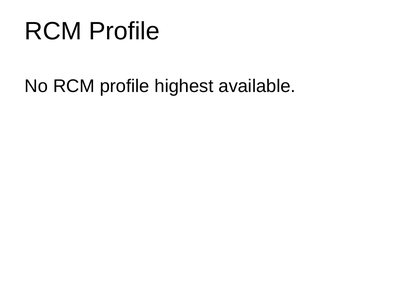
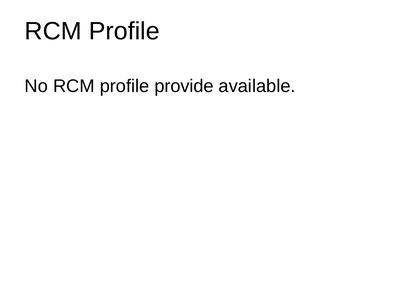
highest: highest -> provide (184, 86)
